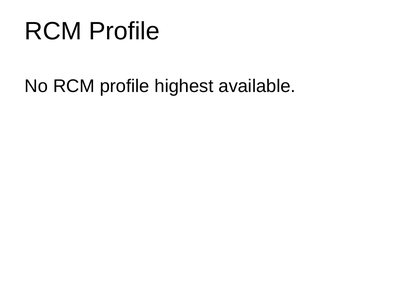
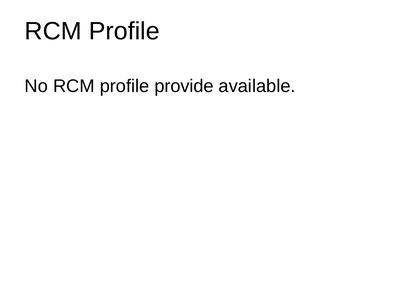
highest: highest -> provide (184, 86)
